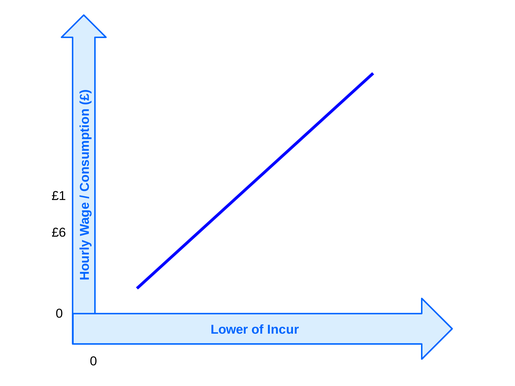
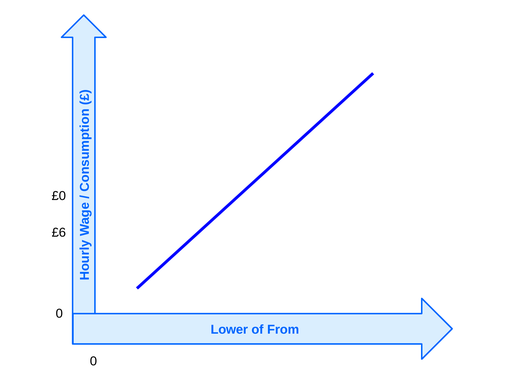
£1: £1 -> £0 (59, 196)
Incur: Incur -> From (283, 330)
